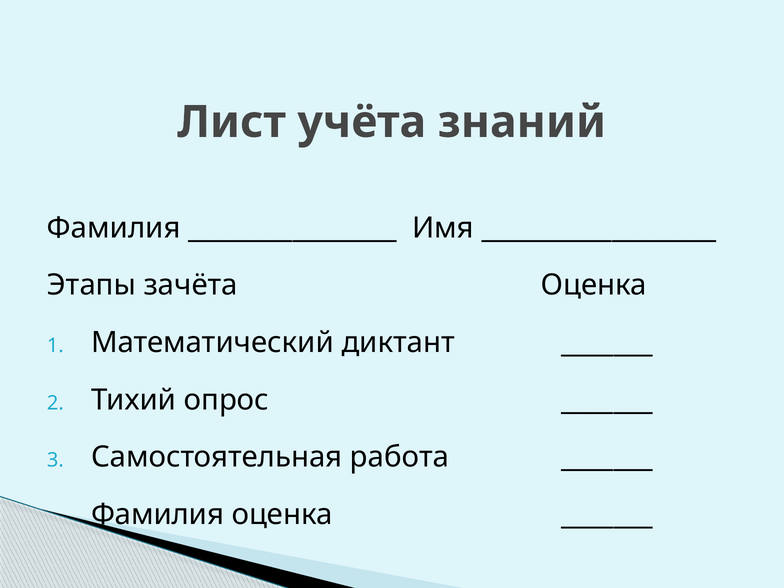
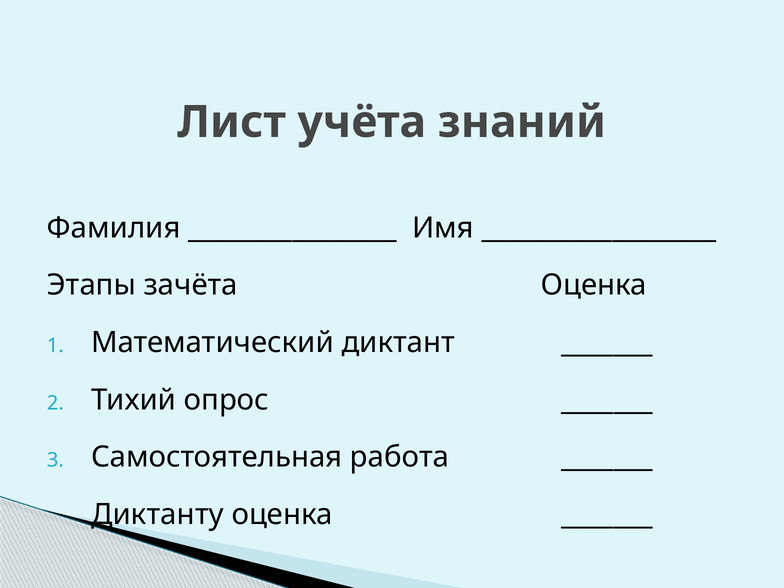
Фамилия: Фамилия -> Диктанту (157, 514)
